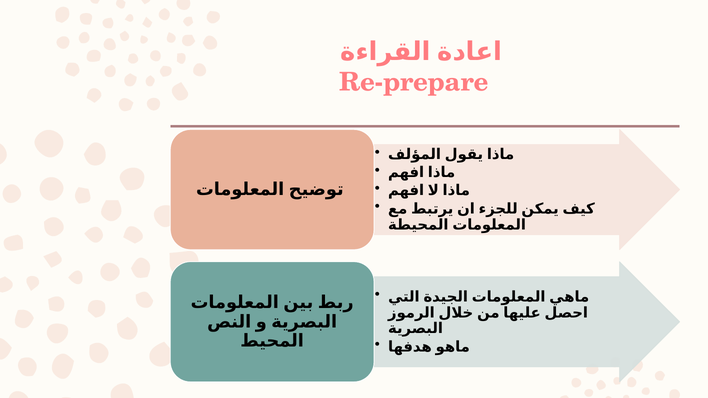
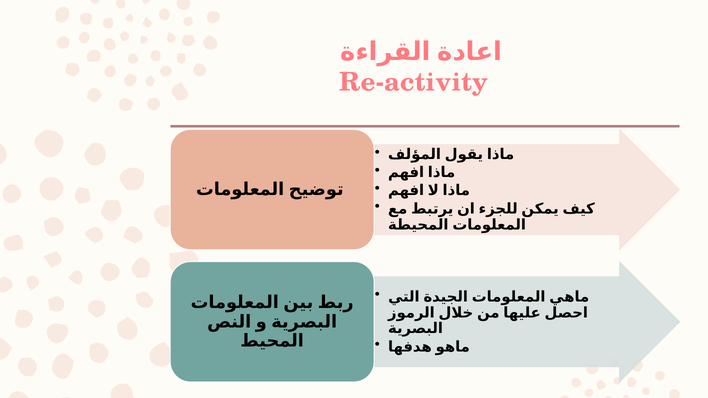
Re-prepare: Re-prepare -> Re-activity (414, 82)
